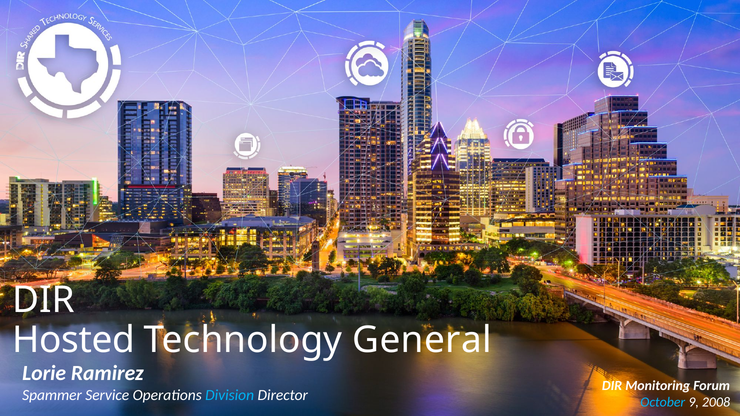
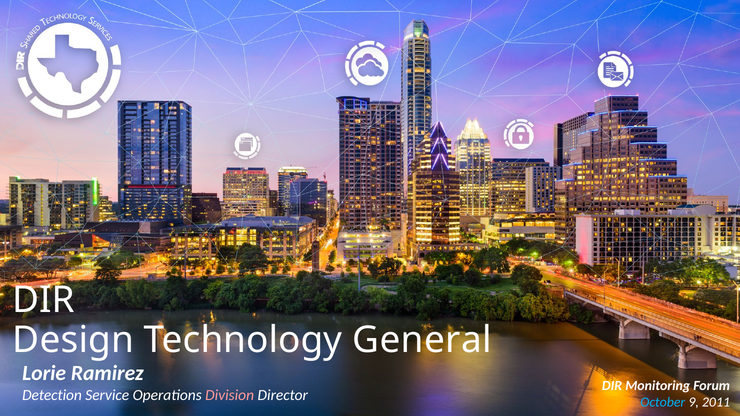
Hosted: Hosted -> Design (73, 340)
Spammer: Spammer -> Detection (52, 395)
Division colour: light blue -> pink (230, 395)
2008: 2008 -> 2011 (716, 402)
